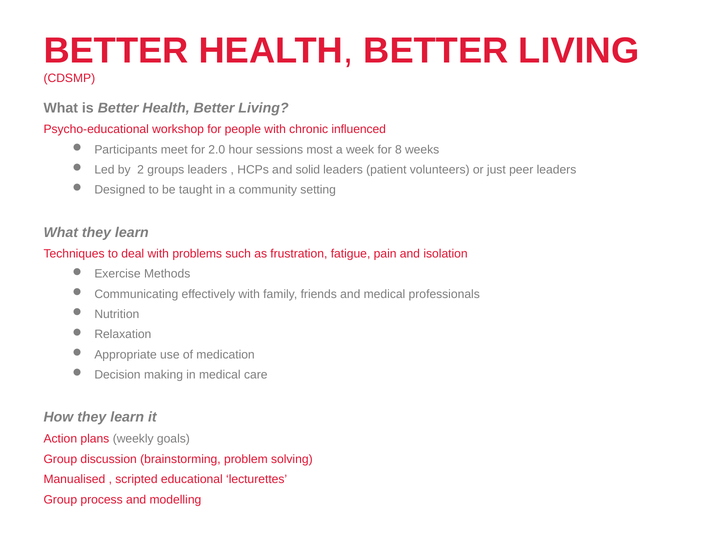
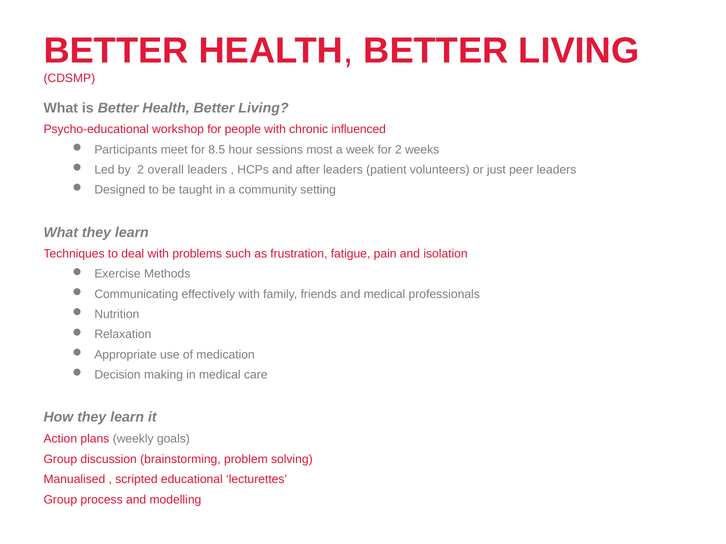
2.0: 2.0 -> 8.5 (217, 150)
for 8: 8 -> 2 (398, 150)
groups: groups -> overall (166, 170)
solid: solid -> after (308, 170)
